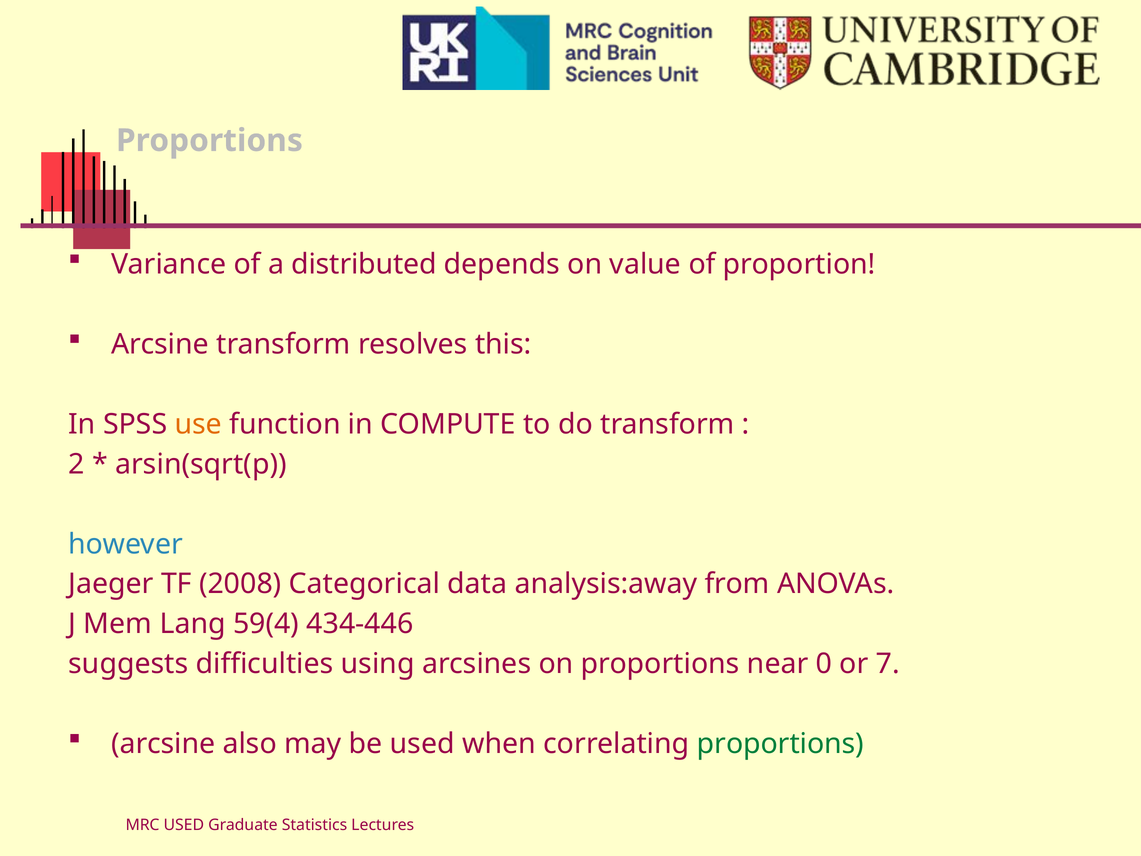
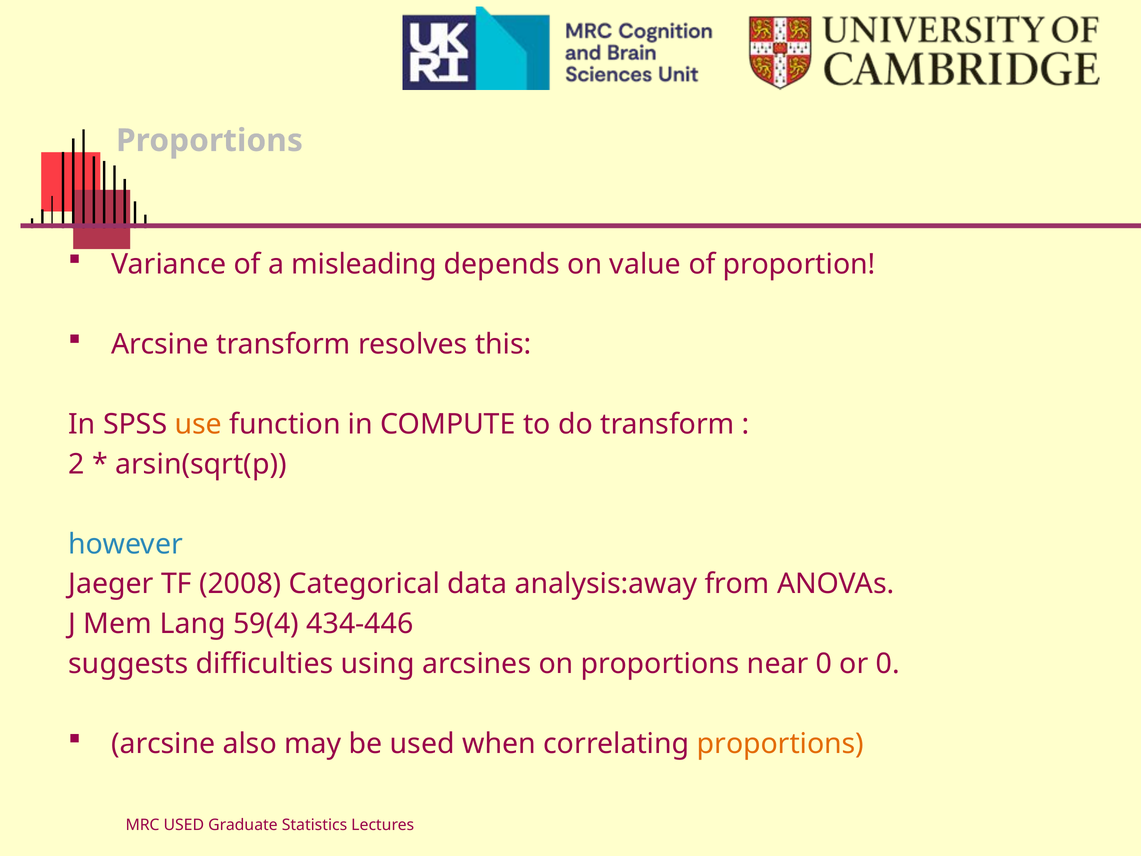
distributed: distributed -> misleading (364, 264)
or 7: 7 -> 0 (888, 664)
proportions colour: green -> orange (780, 744)
